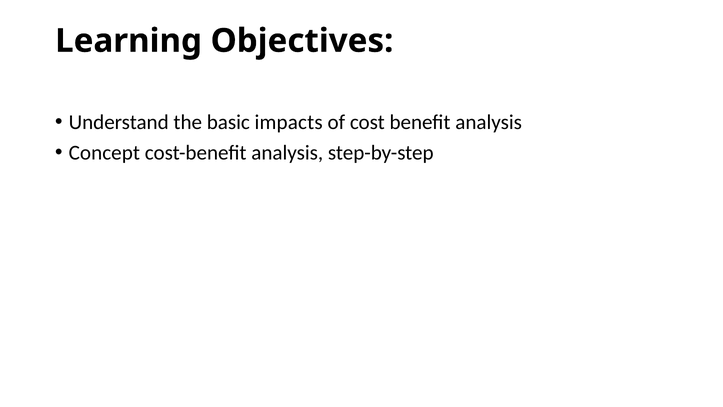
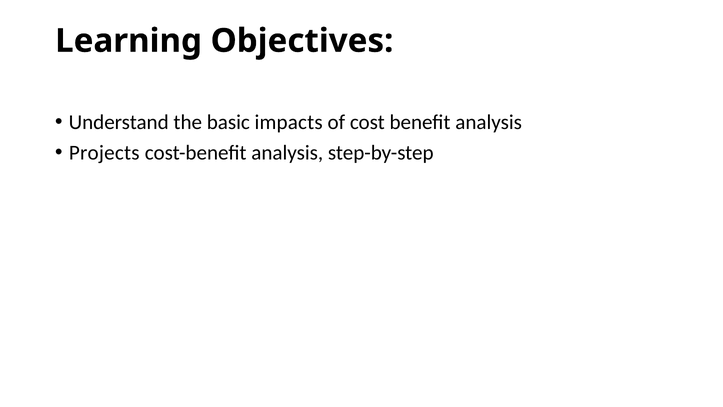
Concept: Concept -> Projects (104, 153)
